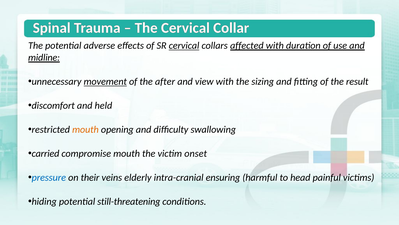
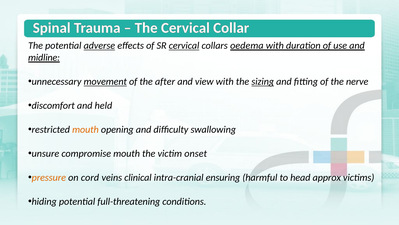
adverse underline: none -> present (99, 46)
affected: affected -> oedema (247, 46)
sizing underline: none -> present (263, 81)
result: result -> nerve (357, 81)
carried: carried -> unsure (45, 153)
pressure colour: blue -> orange (49, 177)
their: their -> cord (90, 177)
elderly: elderly -> clinical (138, 177)
painful: painful -> approx (327, 177)
still-threatening: still-threatening -> full-threatening (129, 201)
